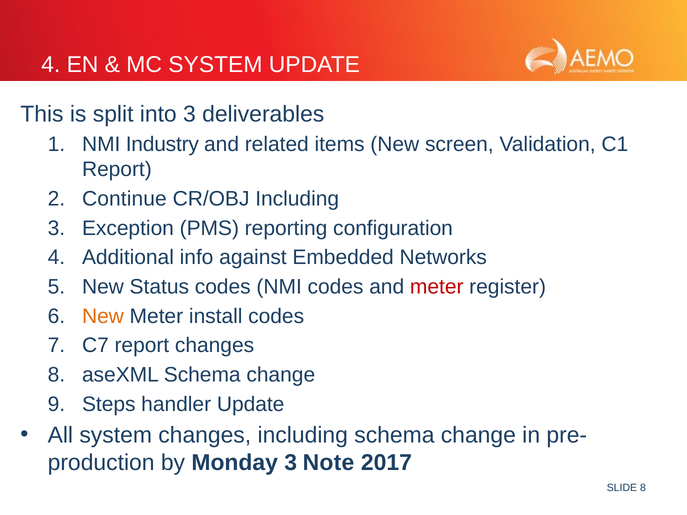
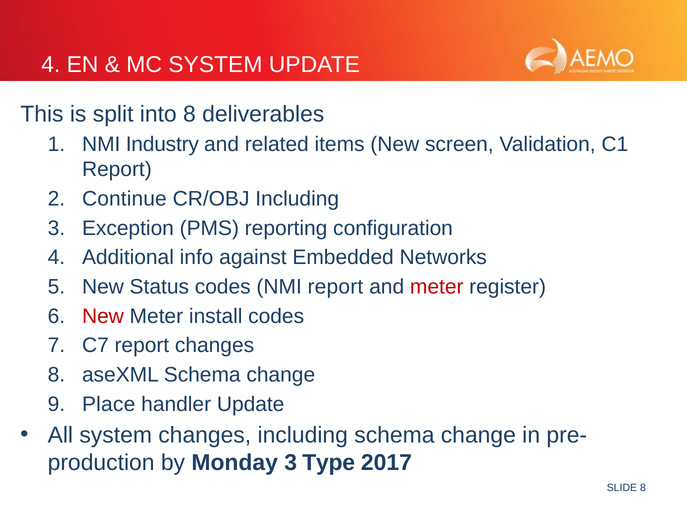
into 3: 3 -> 8 (189, 114)
NMI codes: codes -> report (335, 287)
New colour: orange -> red (103, 316)
Steps: Steps -> Place (109, 404)
Note: Note -> Type (329, 463)
